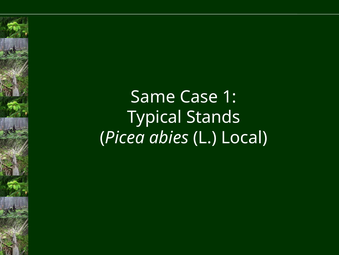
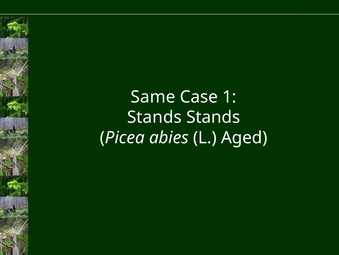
Typical: Typical -> Stands (154, 117)
Local: Local -> Aged (244, 137)
